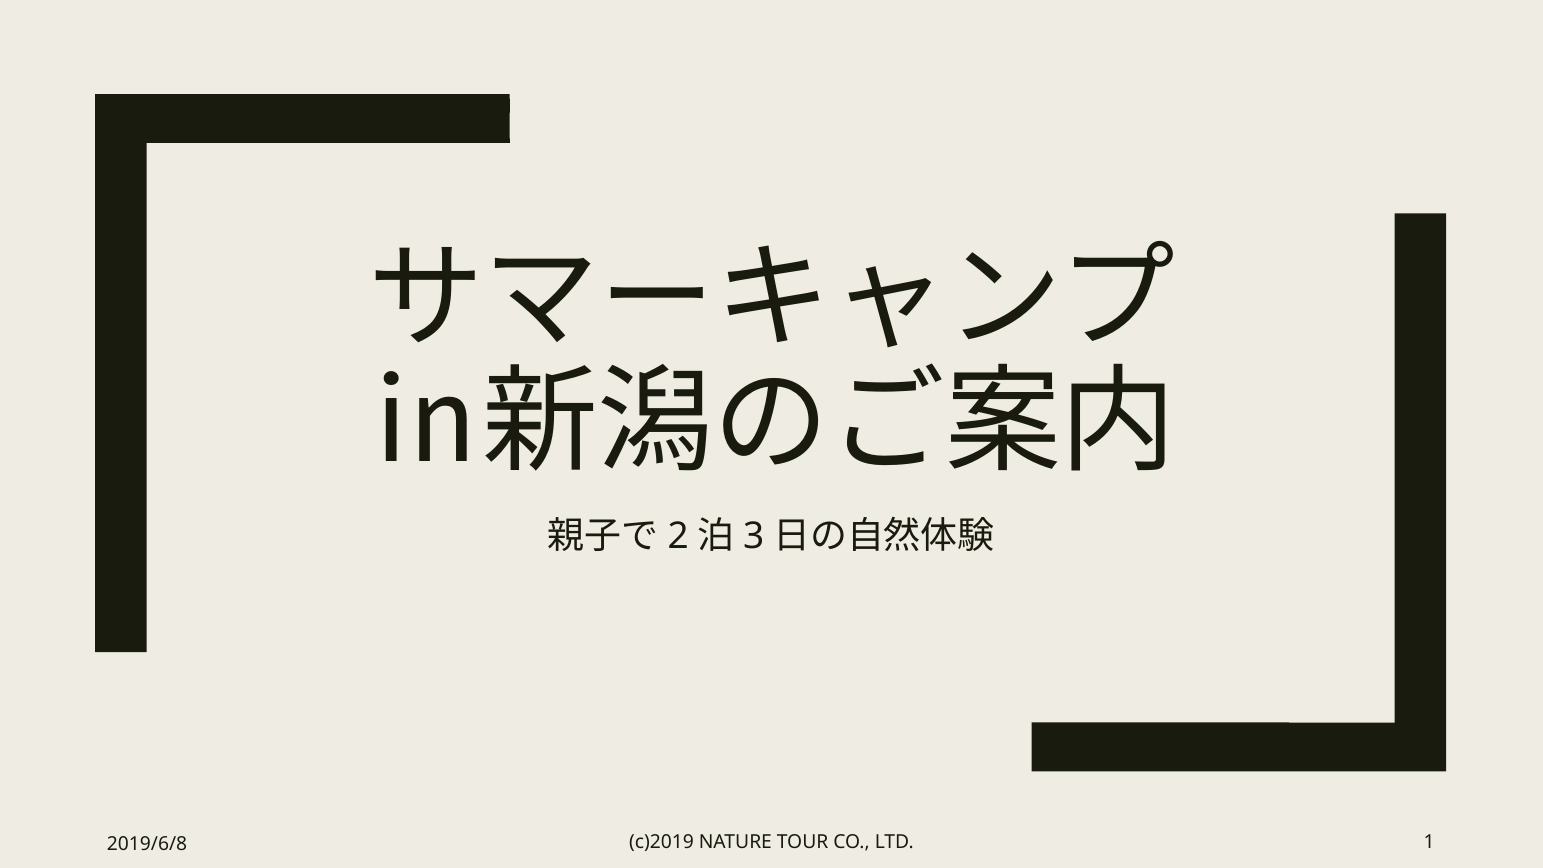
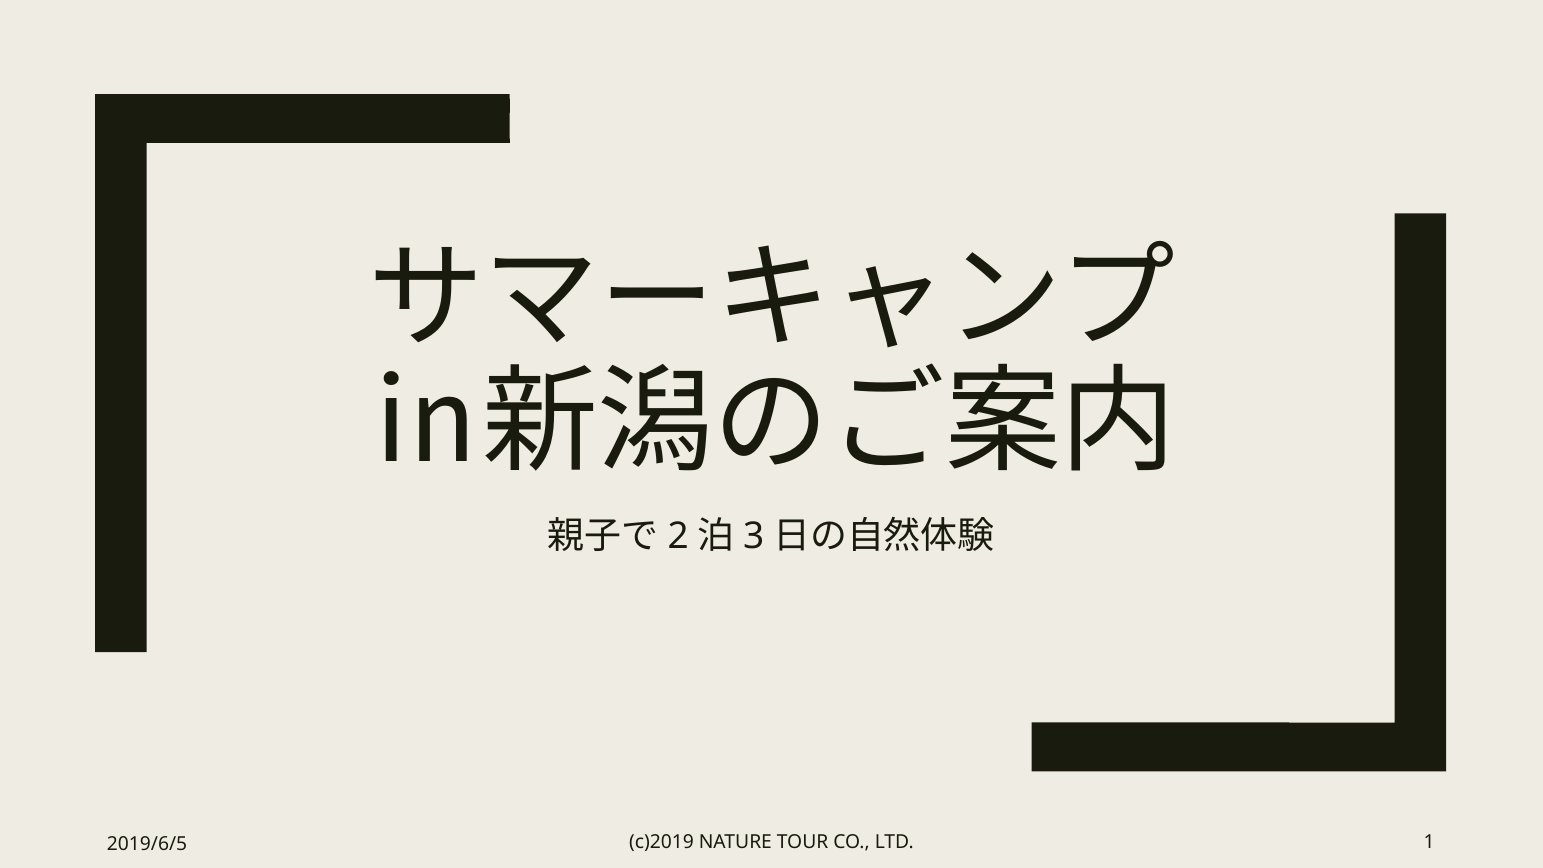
2019/6/8: 2019/6/8 -> 2019/6/5 (147, 844)
